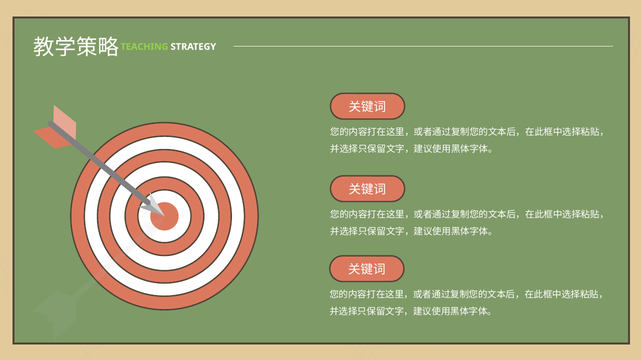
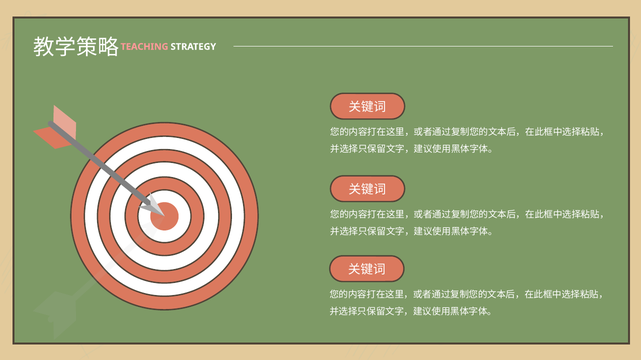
TEACHING colour: light green -> pink (144, 47)
